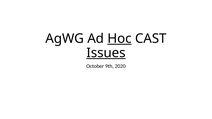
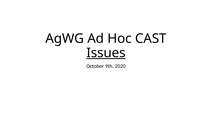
Hoc underline: present -> none (119, 39)
